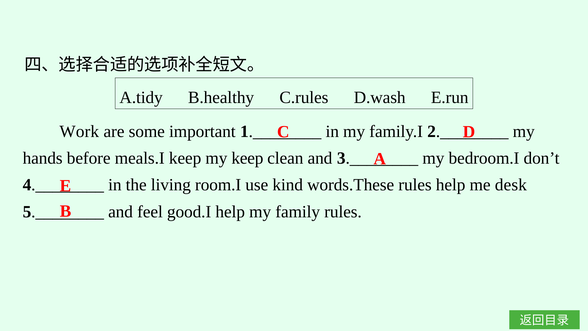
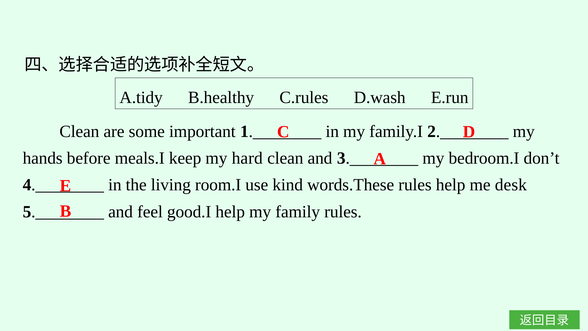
Work: Work -> Clean (79, 131)
my keep: keep -> hard (247, 158)
